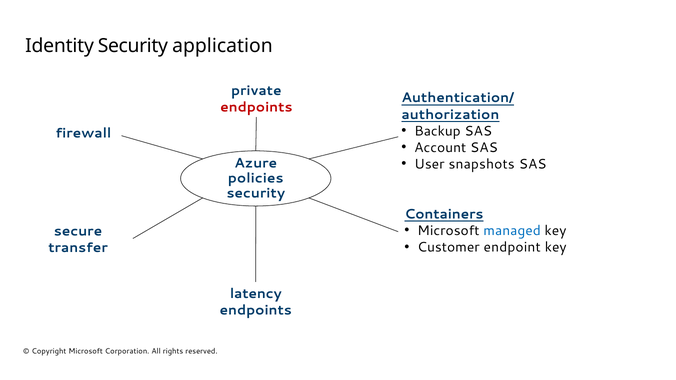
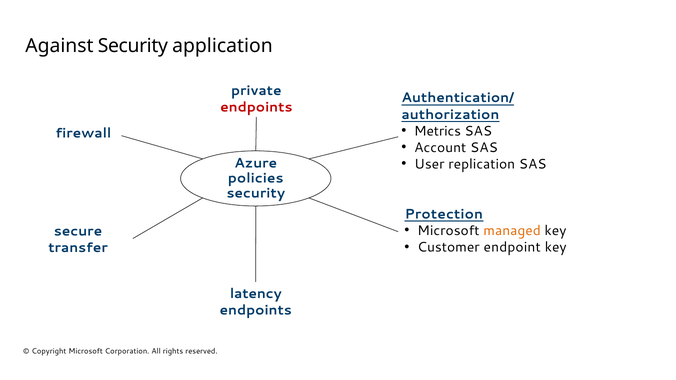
Identity: Identity -> Against (59, 46)
Backup: Backup -> Metrics (438, 131)
snapshots: snapshots -> replication (482, 164)
Containers: Containers -> Protection (444, 214)
managed colour: blue -> orange (512, 231)
